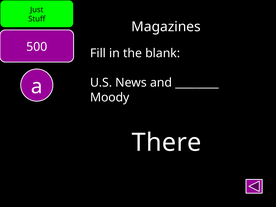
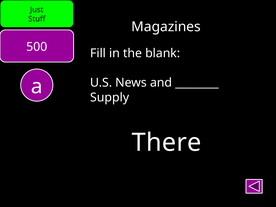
Moody: Moody -> Supply (110, 97)
